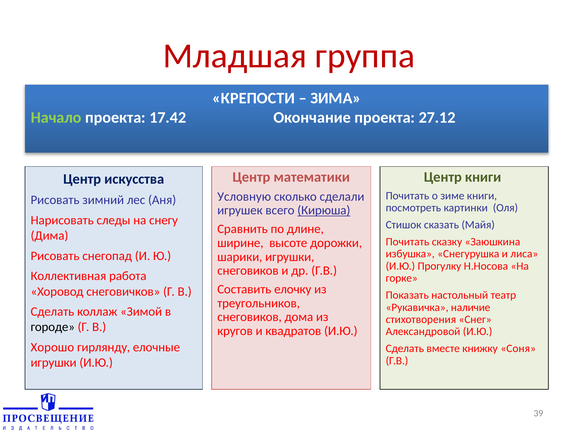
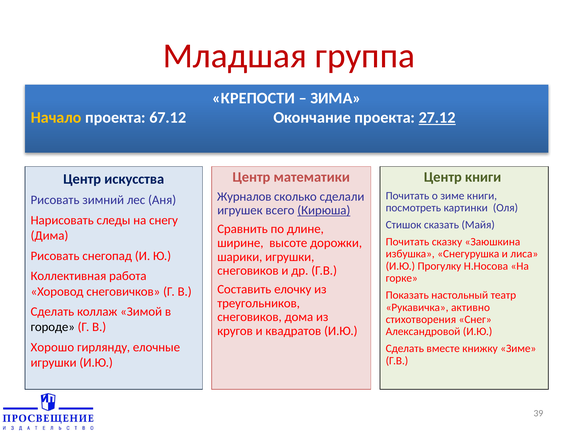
Начало colour: light green -> yellow (56, 118)
17.42: 17.42 -> 67.12 (168, 118)
27.12 underline: none -> present (437, 118)
Условную: Условную -> Журналов (244, 197)
наличие: наличие -> активно (471, 308)
книжку Соня: Соня -> Зиме (518, 349)
